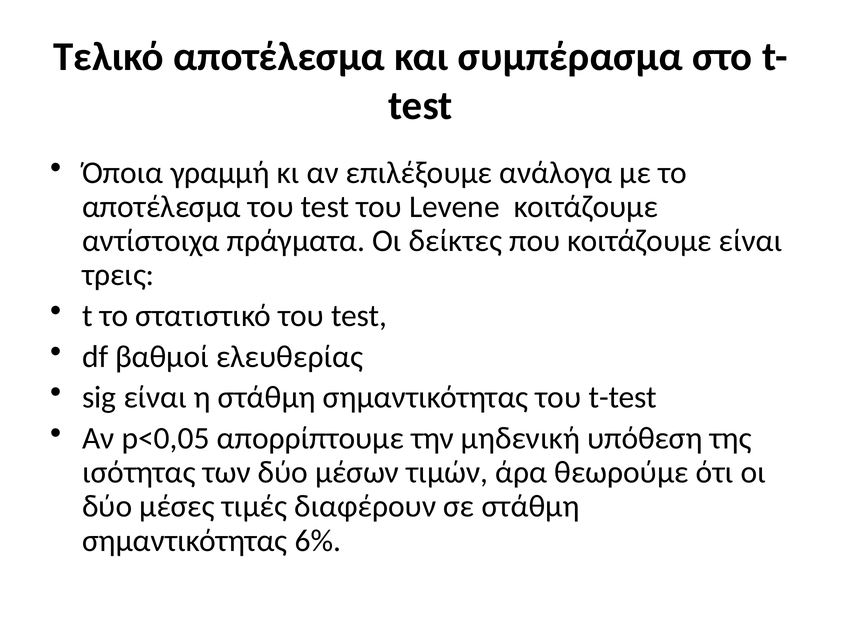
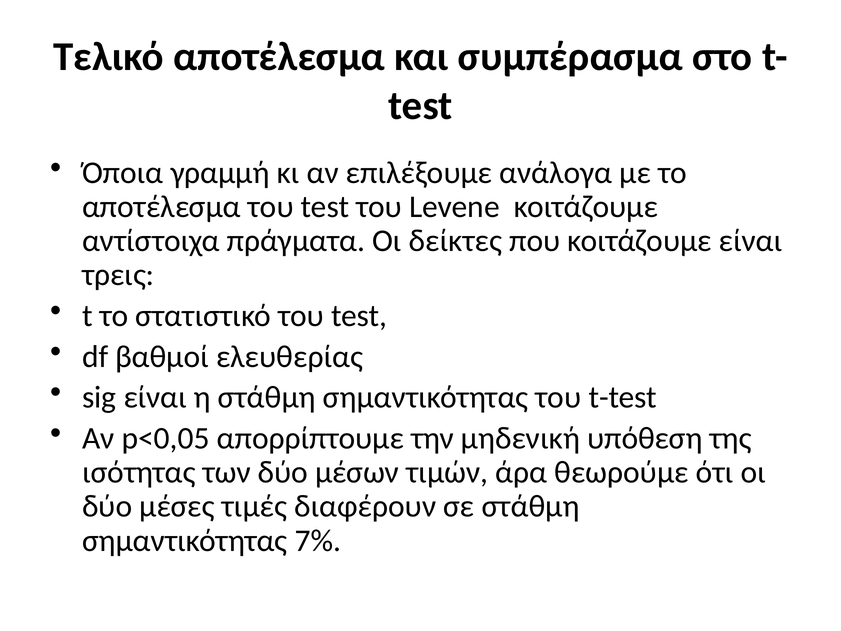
6%: 6% -> 7% (318, 540)
